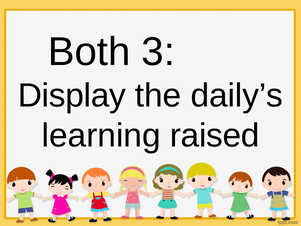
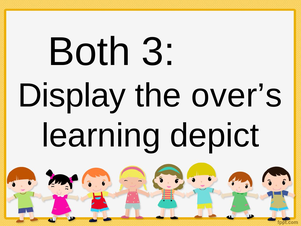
daily’s: daily’s -> over’s (237, 95)
raised: raised -> depict (214, 136)
